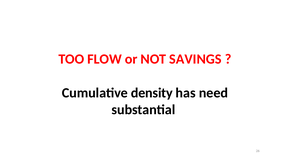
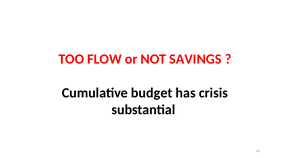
density: density -> budget (152, 93)
need: need -> crisis (213, 93)
